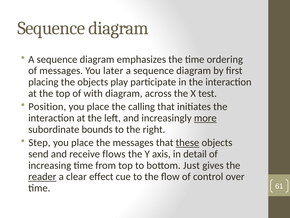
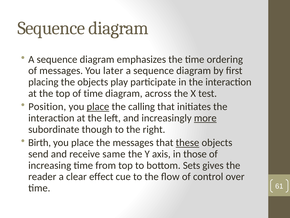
of with: with -> time (93, 93)
place underline: none -> present (98, 106)
bounds: bounds -> though (97, 129)
Step: Step -> Birth (40, 142)
flows: flows -> same (114, 154)
detail: detail -> those (195, 154)
Just: Just -> Sets (192, 165)
reader underline: present -> none (42, 176)
